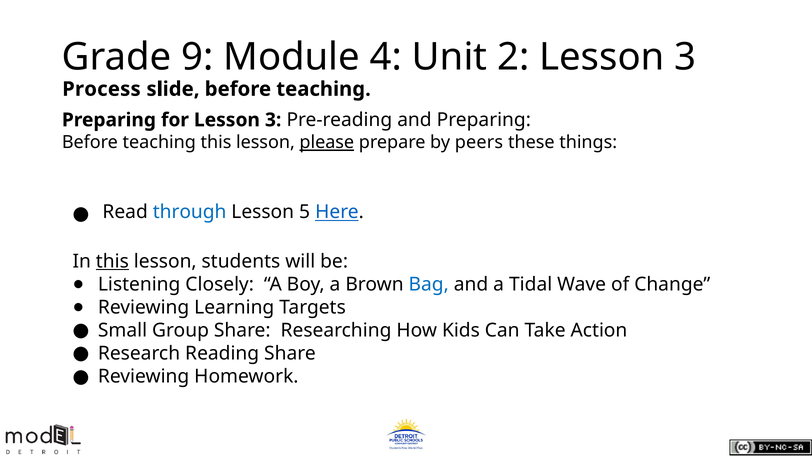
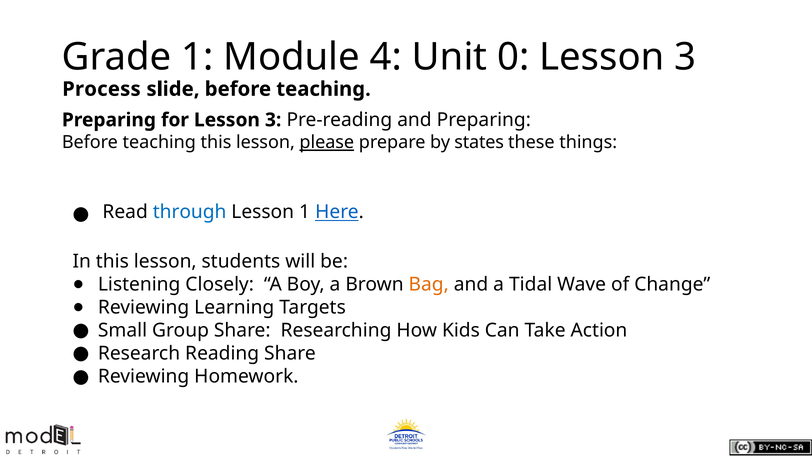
Grade 9: 9 -> 1 (197, 57)
2: 2 -> 0 (513, 57)
peers: peers -> states (479, 142)
Lesson 5: 5 -> 1 (304, 212)
this underline: present -> none (112, 261)
Bag colour: blue -> orange (429, 284)
